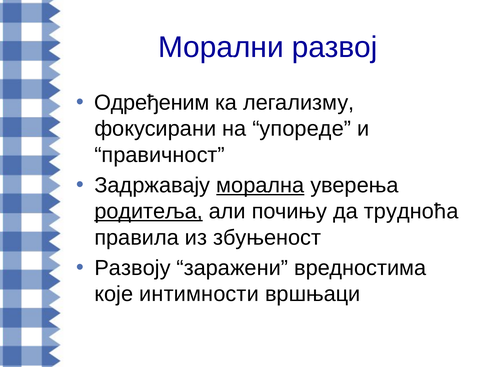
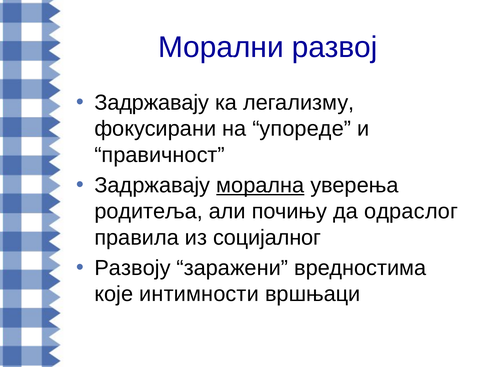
Одређеним: Одређеним -> Задржавају (152, 103)
родитеља underline: present -> none (149, 211)
трудноћа: трудноћа -> одраслог (411, 211)
збуњеност: збуњеност -> социјалног (267, 237)
